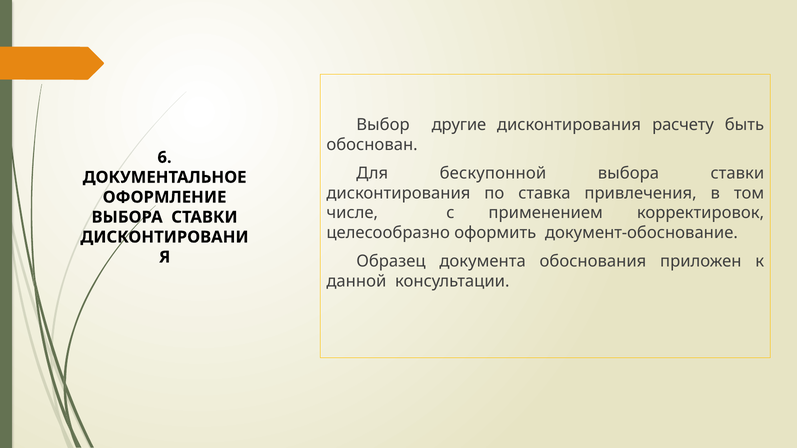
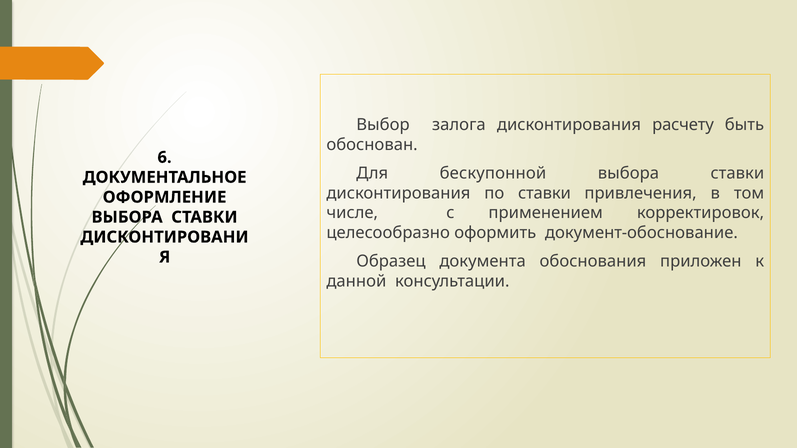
другие: другие -> залога (459, 125)
по ставка: ставка -> ставки (544, 193)
